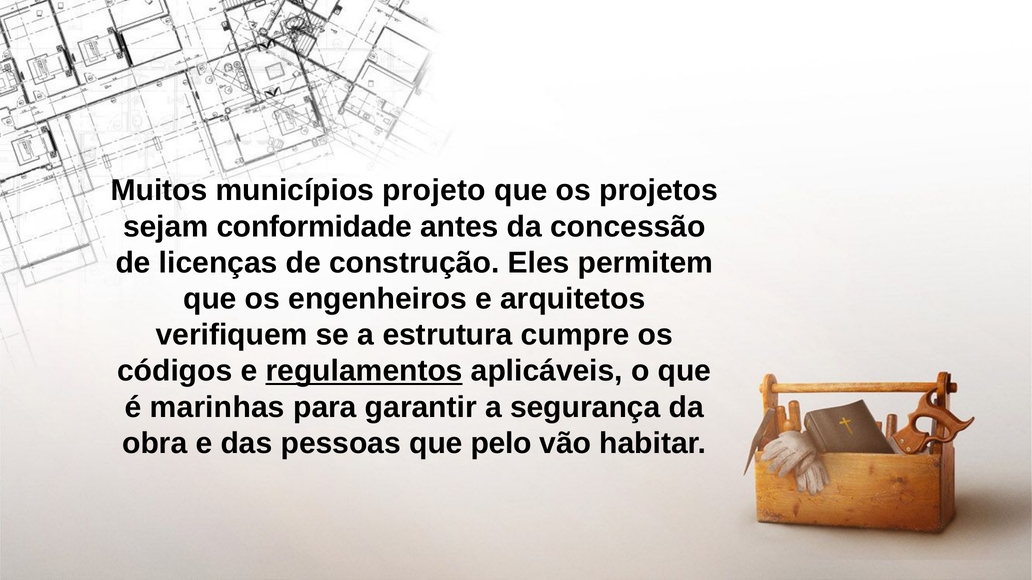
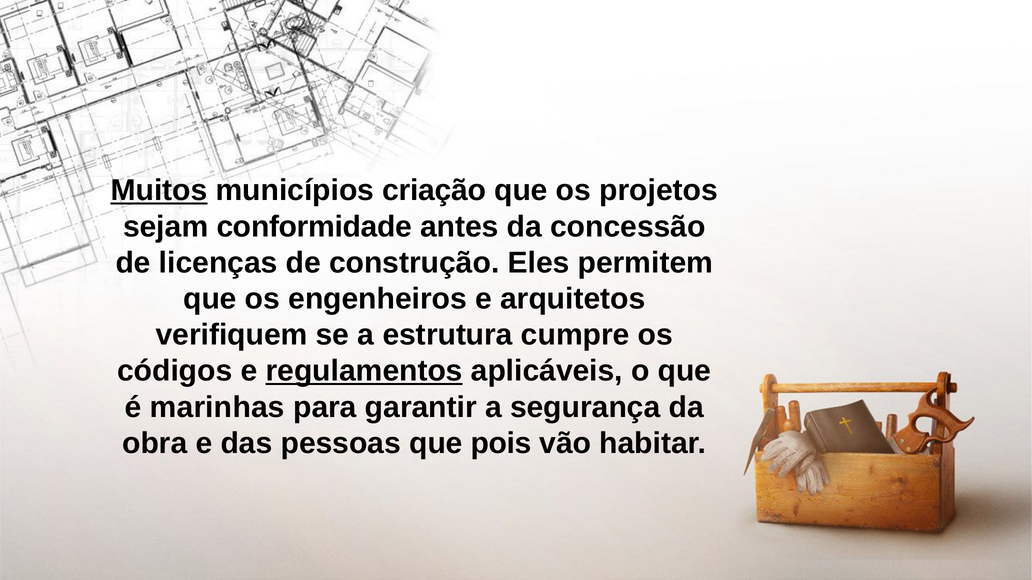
Muitos underline: none -> present (159, 191)
projeto: projeto -> criação (434, 191)
pelo: pelo -> pois (501, 444)
